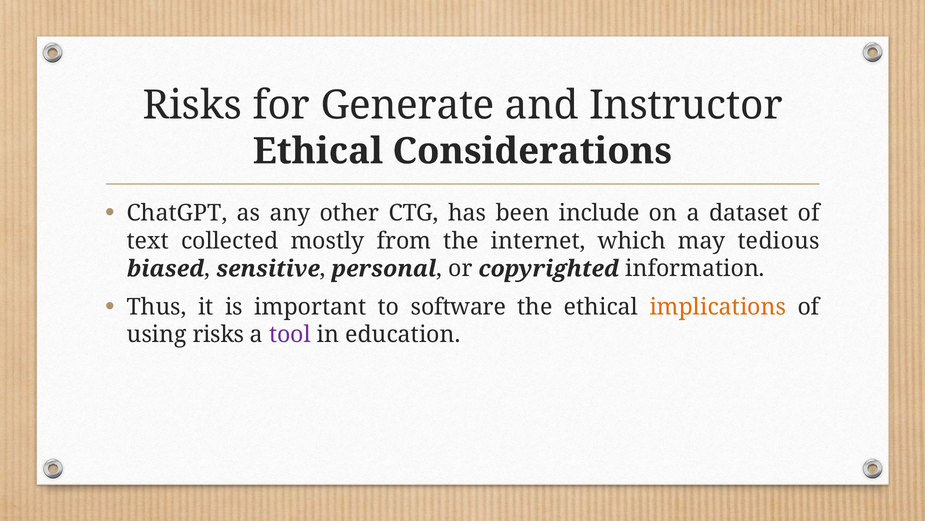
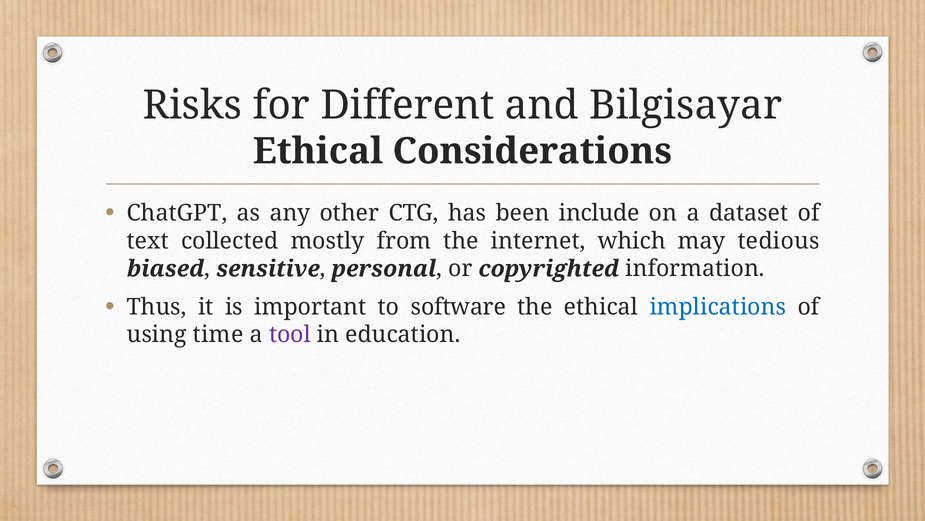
Generate: Generate -> Different (408, 105)
Instructor: Instructor -> Bilgisayar (686, 105)
implications colour: orange -> blue (718, 307)
using risks: risks -> time (218, 334)
